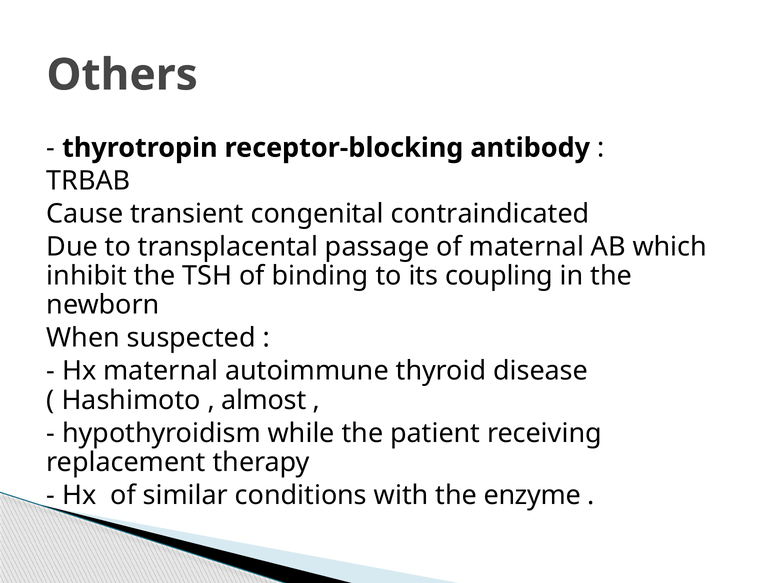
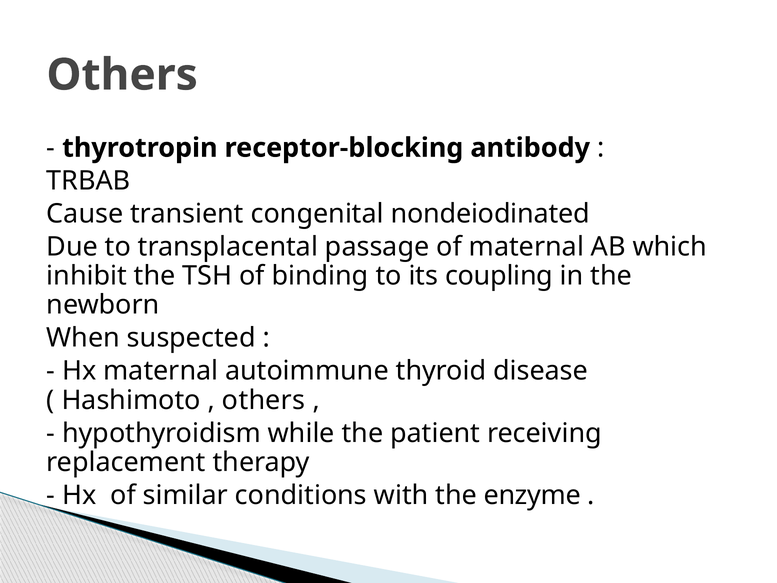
contraindicated: contraindicated -> nondeiodinated (490, 214)
almost: almost -> others (264, 400)
